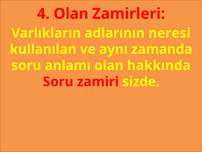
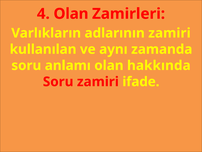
adlarının neresi: neresi -> zamiri (169, 33)
sizde: sizde -> ifade (141, 81)
